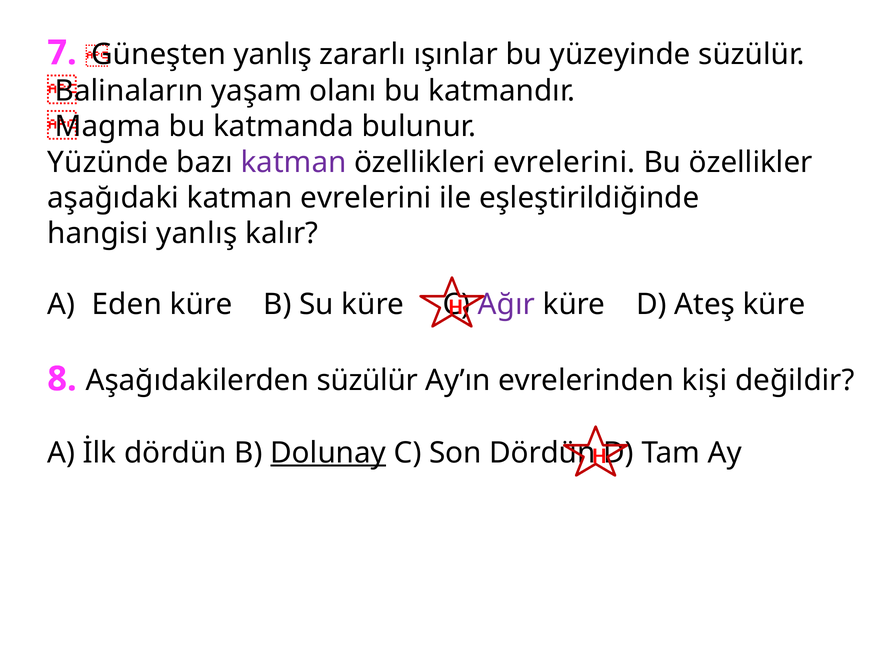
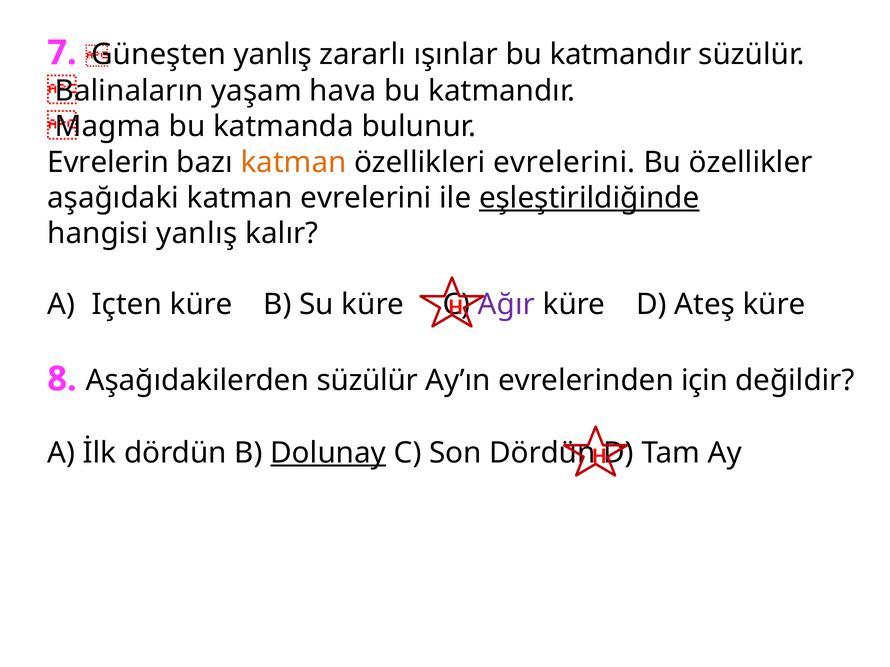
ışınlar bu yüzeyinde: yüzeyinde -> katmandır (620, 55)
olanı: olanı -> hava (343, 91)
Yüzünde: Yüzünde -> Evrelerin (108, 162)
katman colour: purple -> orange (294, 162)
eşleştirildiğinde underline: none -> present (589, 198)
Eden: Eden -> Içten (127, 305)
kişi: kişi -> için (705, 381)
